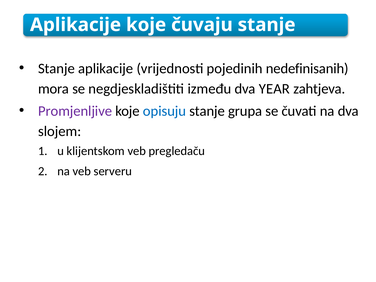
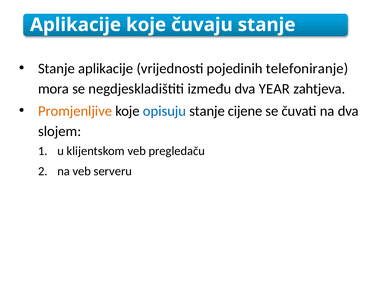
nedefinisanih: nedefinisanih -> telefoniranje (307, 68)
Promjenljive colour: purple -> orange (75, 111)
grupa: grupa -> cijene (245, 111)
